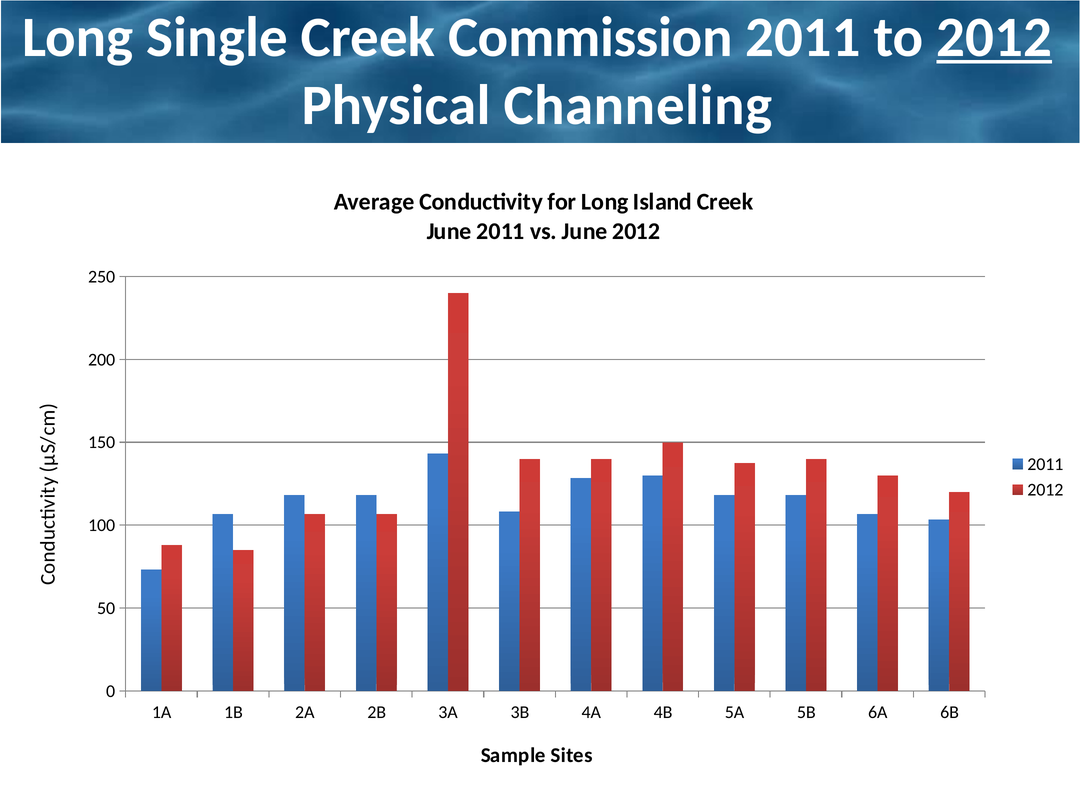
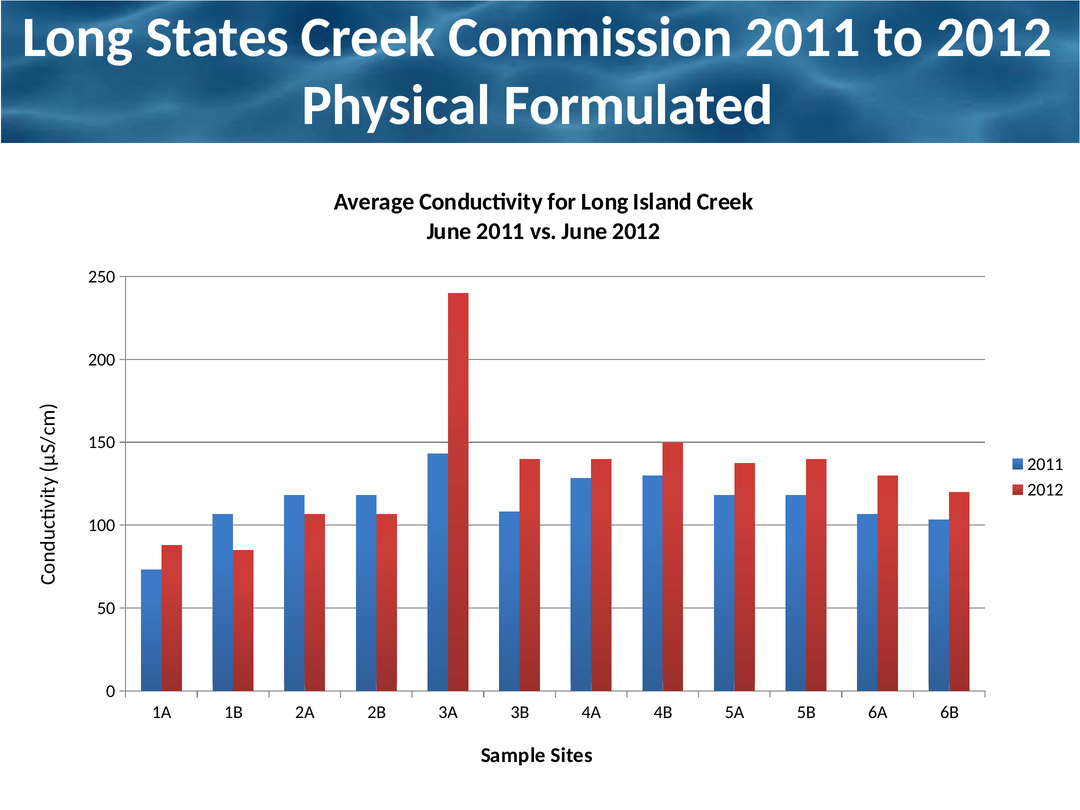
Single: Single -> States (217, 37)
2012 underline: present -> none (994, 37)
Channeling: Channeling -> Formulated (638, 106)
